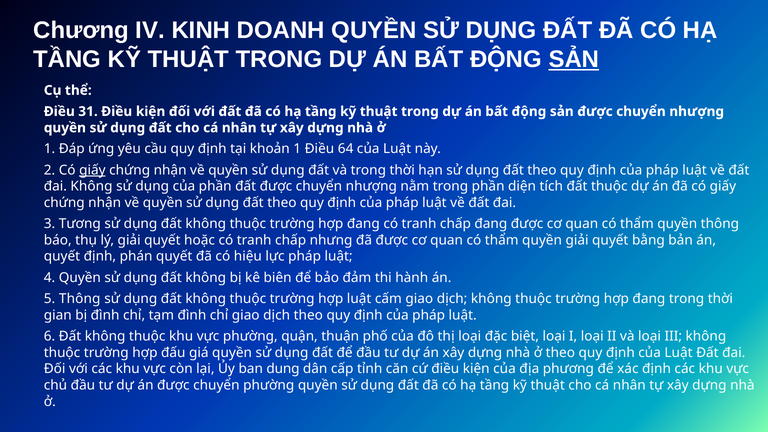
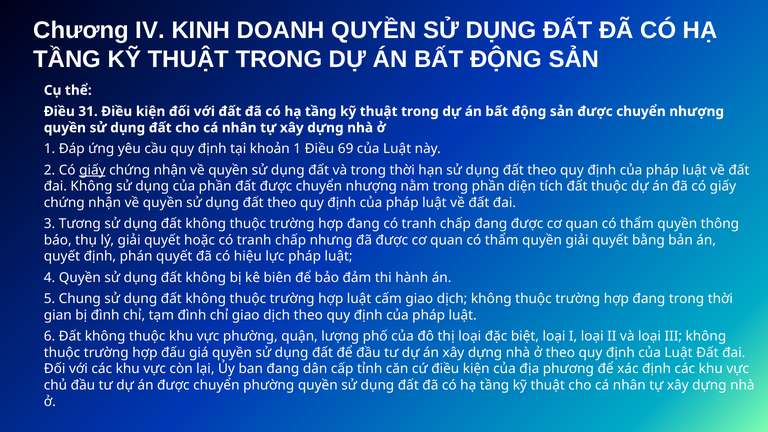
SẢN underline: present -> none (574, 59)
64: 64 -> 69 (346, 149)
5 Thông: Thông -> Chung (80, 299)
thuận: thuận -> lượng (340, 336)
ban dung: dung -> đang (283, 369)
